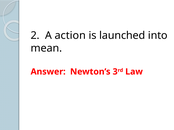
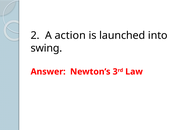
mean: mean -> swing (46, 48)
